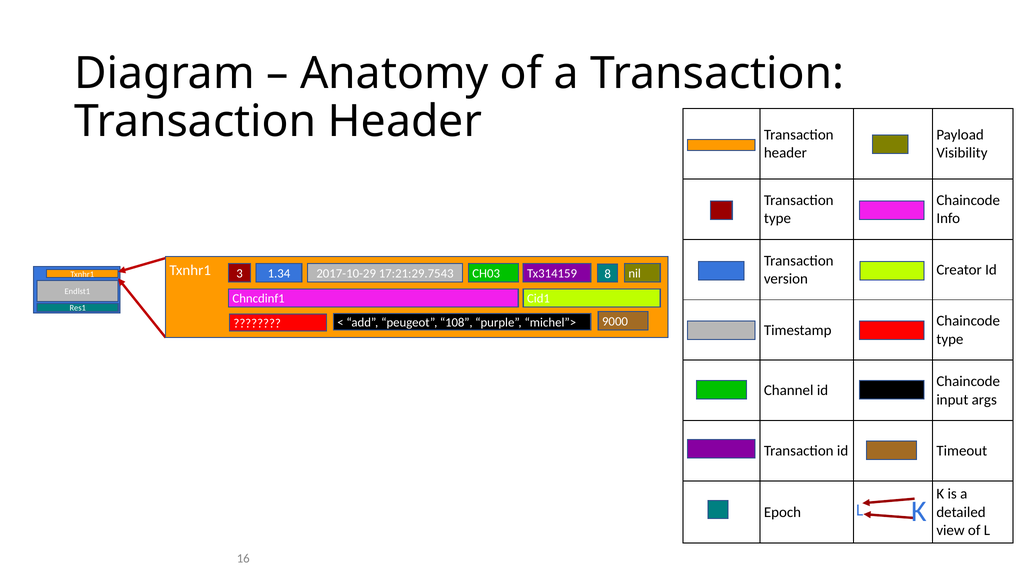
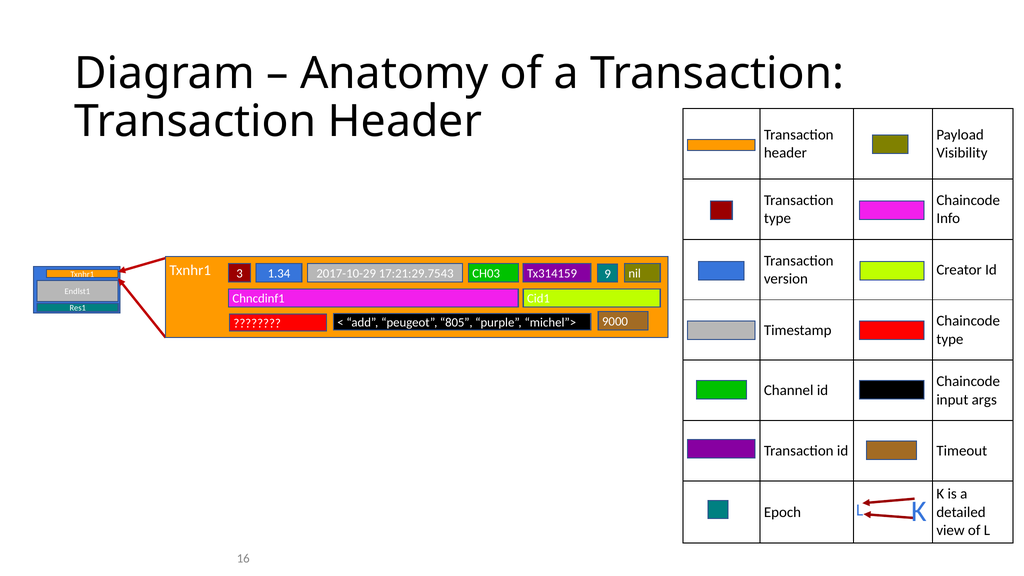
8: 8 -> 9 (608, 274)
108: 108 -> 805 (456, 323)
